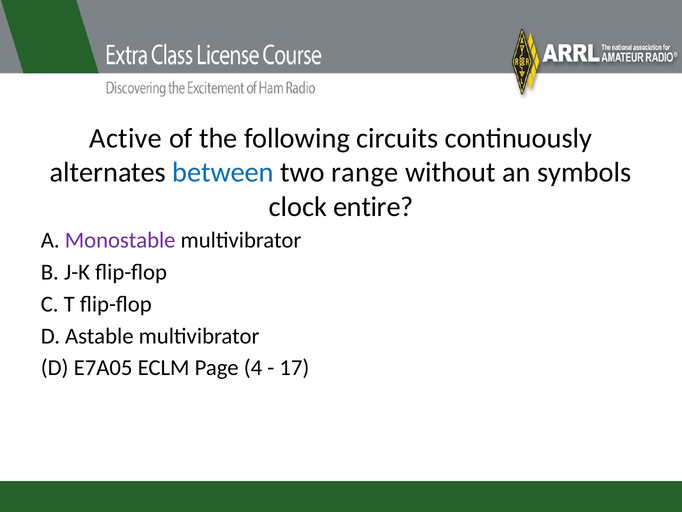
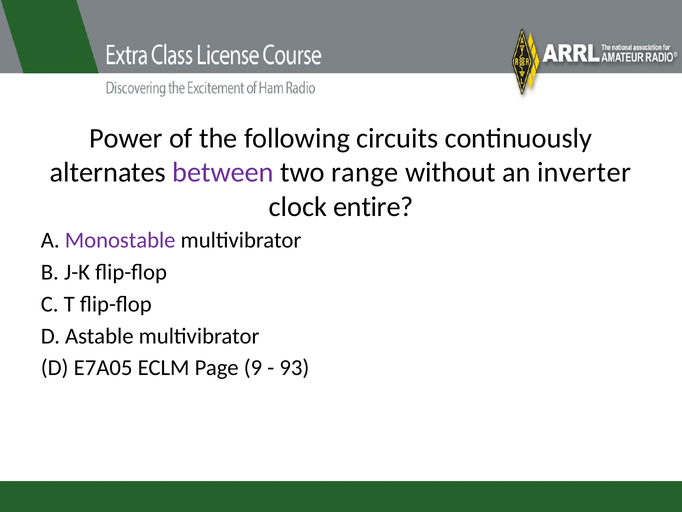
Active: Active -> Power (126, 138)
between colour: blue -> purple (223, 172)
symbols: symbols -> inverter (584, 172)
4: 4 -> 9 (253, 368)
17: 17 -> 93 (294, 368)
